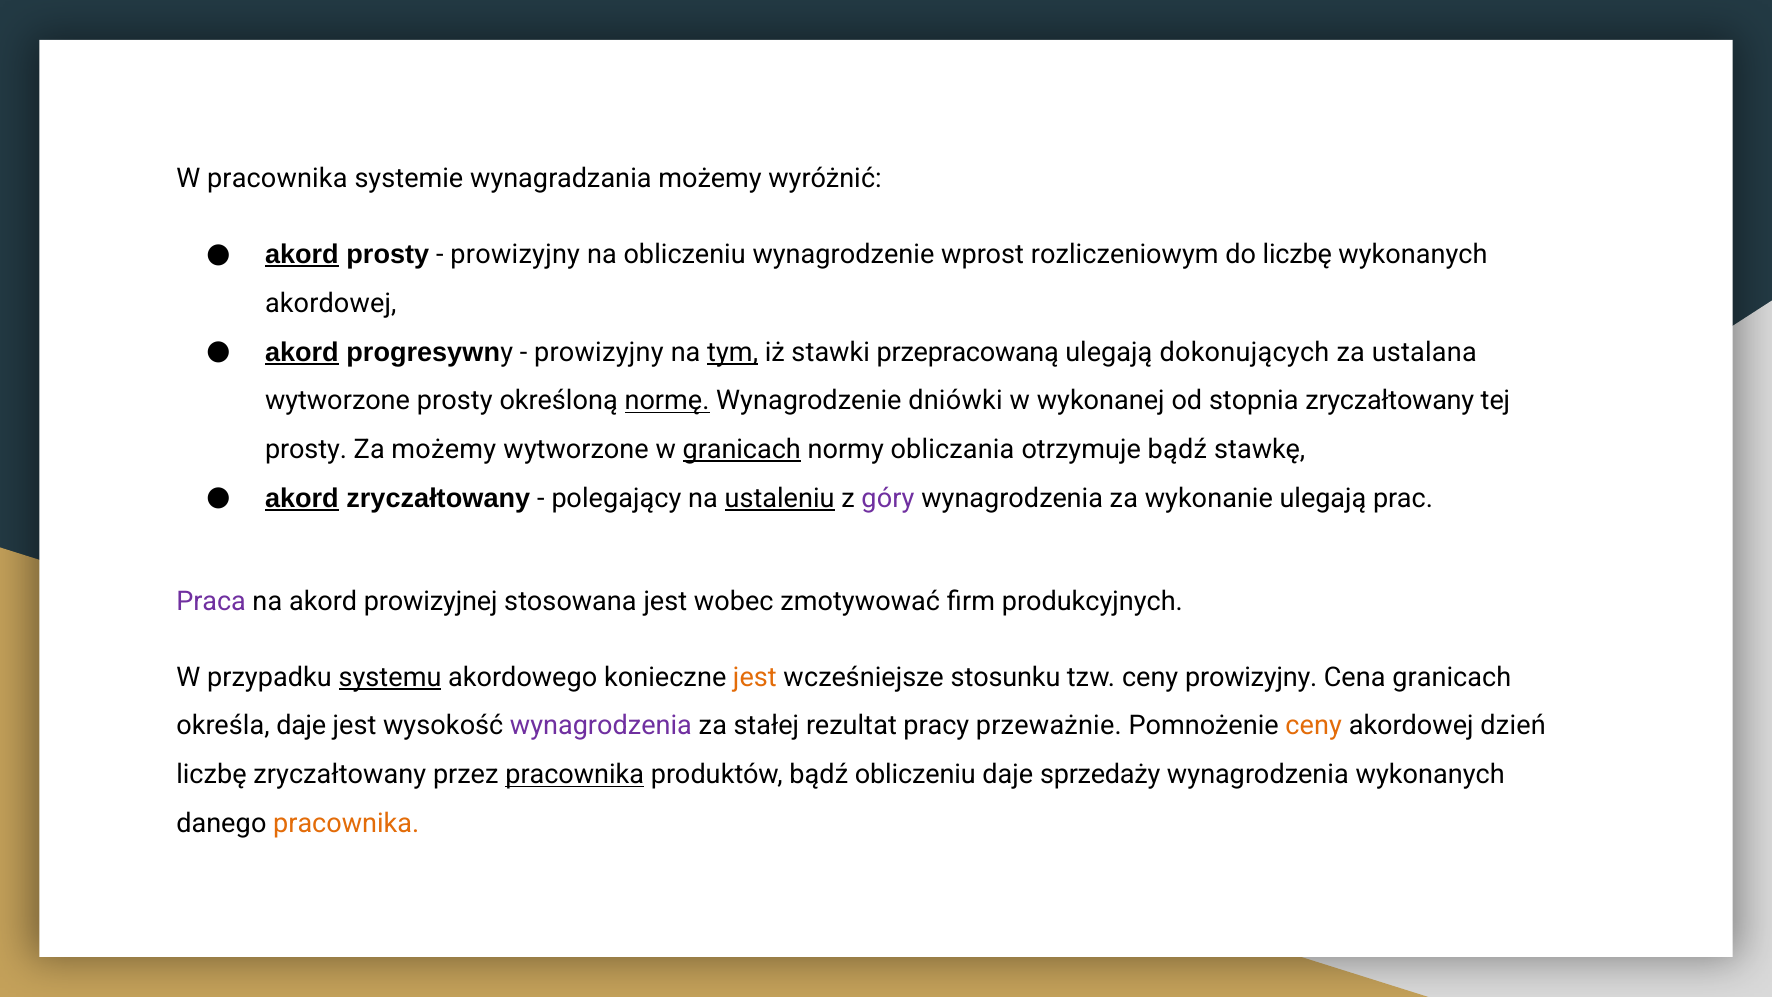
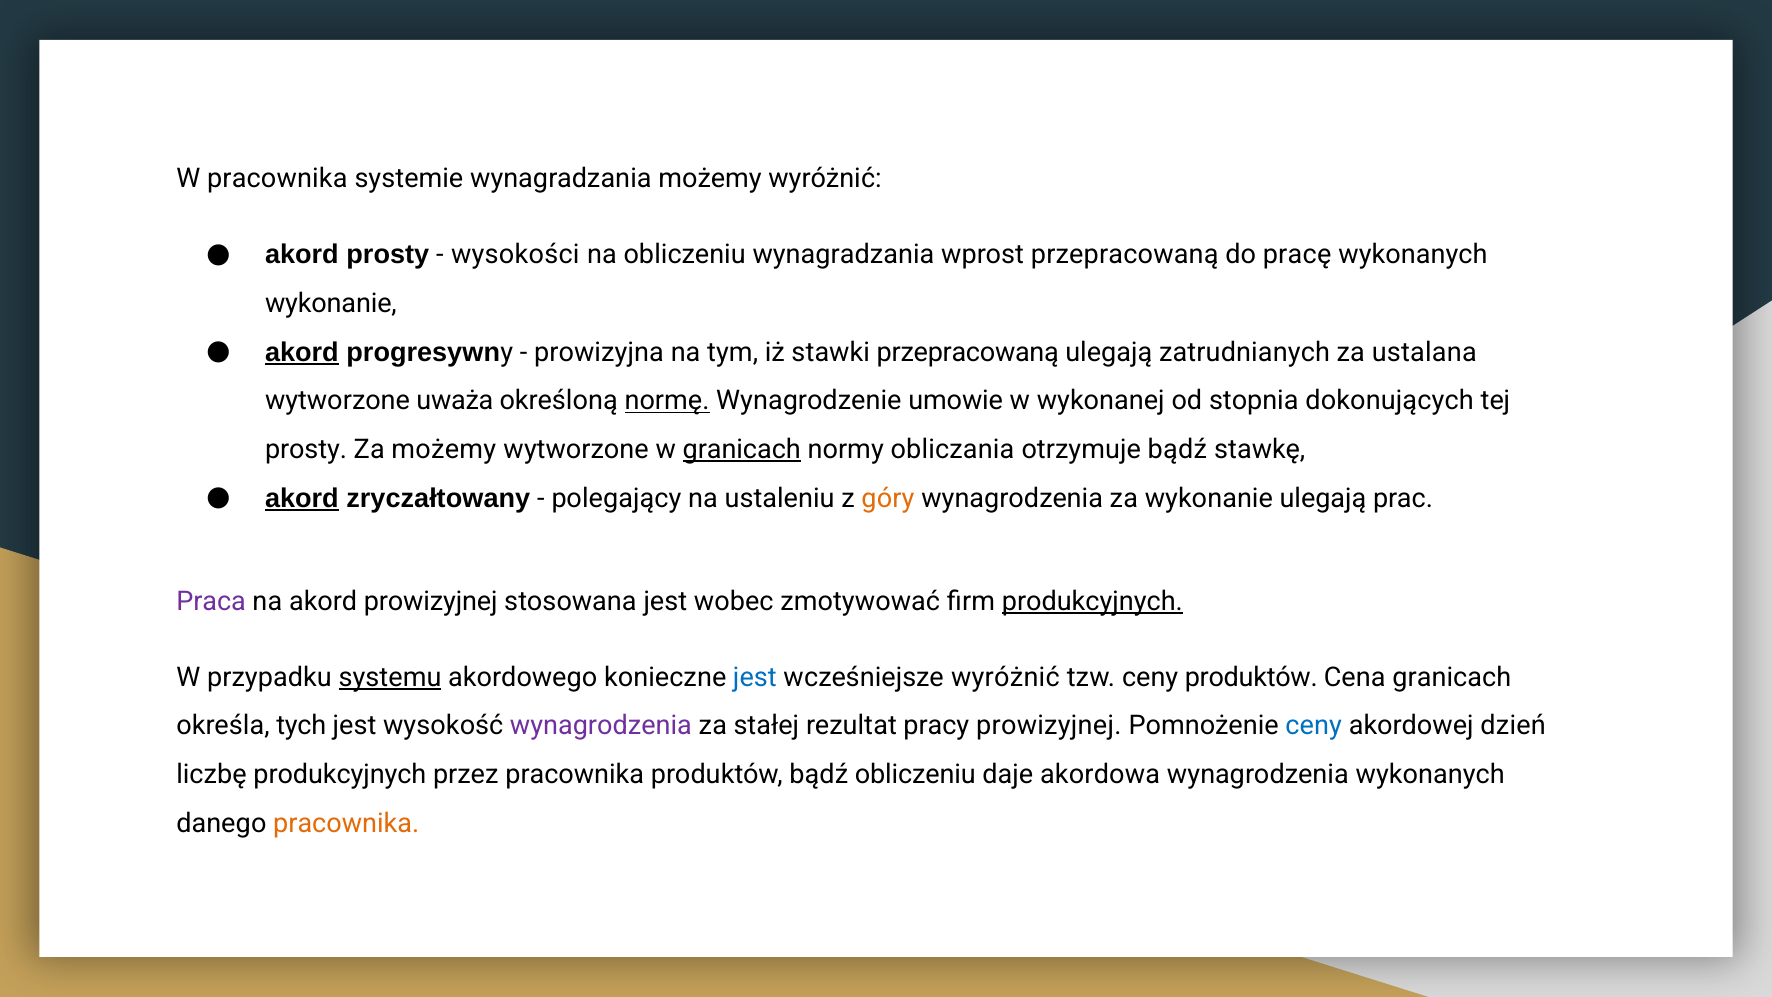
akord underline: present -> none (302, 254)
prowizyjny: prowizyjny -> wysokości (515, 254)
obliczeniu wynagrodzenie: wynagrodzenie -> wynagradzania (843, 254)
wprost rozliczeniowym: rozliczeniowym -> przepracowaną (1125, 254)
do liczbę: liczbę -> pracę (1297, 254)
akordowej: akordowej -> wykonanie (331, 303)
prowizyjny: prowizyjny -> prowizyjna (599, 352)
tym underline: present -> none (733, 352)
dokonujących: dokonujących -> zatrudnianych (1245, 352)
wytworzone prosty: prosty -> uważa (455, 401)
dniówki: dniówki -> umowie (956, 401)
stopnia zryczałtowany: zryczałtowany -> dokonujących (1390, 401)
ustaleniu underline: present -> none (780, 498)
góry colour: purple -> orange (888, 498)
produkcyjnych underline: none -> present (1092, 601)
jest colour: orange -> blue (755, 677)
wcześniejsze stosunku: stosunku -> wyróżnić (1005, 677)
ceny prowizyjny: prowizyjny -> produktów (1251, 677)
określa daje: daje -> tych (301, 726)
pracy przeważnie: przeważnie -> prowizyjnej (1049, 726)
ceny colour: orange -> blue (1314, 726)
liczbę zryczałtowany: zryczałtowany -> produkcyjnych (340, 775)
pracownika underline: present -> none (575, 775)
sprzedaży: sprzedaży -> akordowa (1100, 775)
